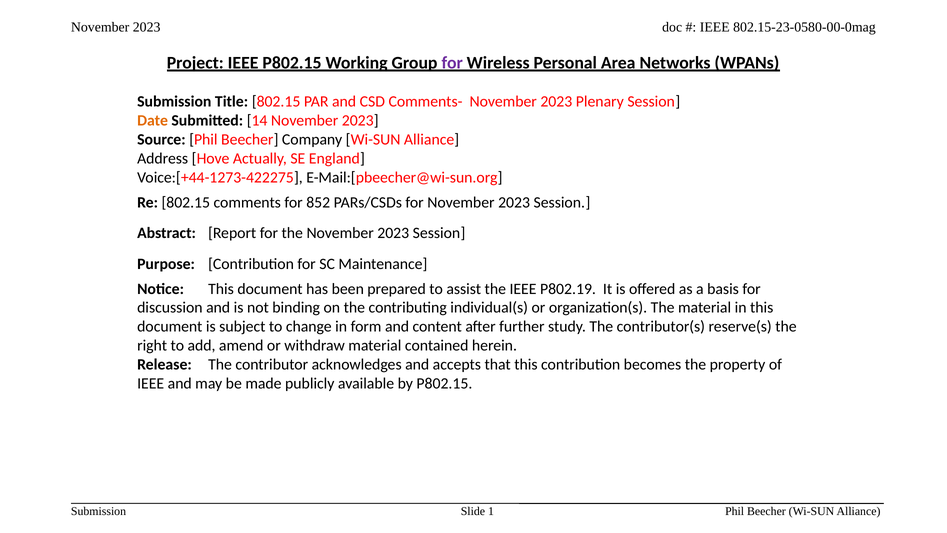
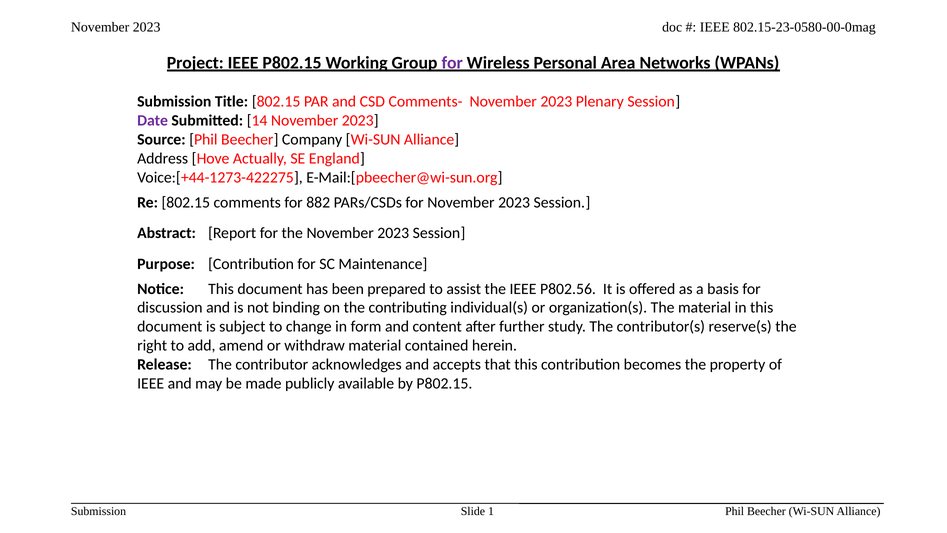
Date colour: orange -> purple (153, 121)
852: 852 -> 882 (318, 202)
P802.19: P802.19 -> P802.56 (568, 289)
